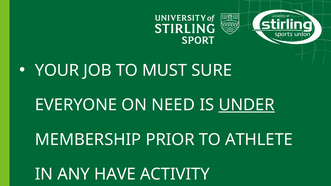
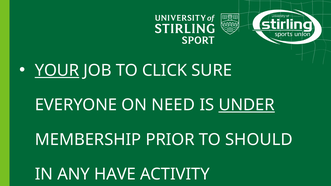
YOUR underline: none -> present (57, 70)
MUST: MUST -> CLICK (165, 70)
ATHLETE: ATHLETE -> SHOULD (259, 140)
